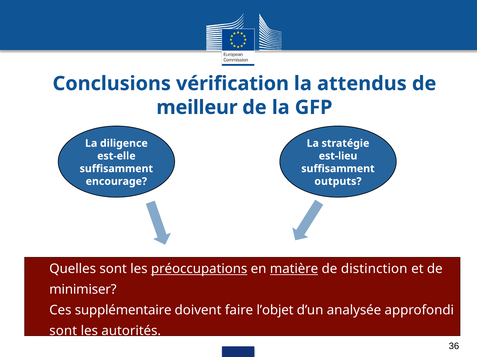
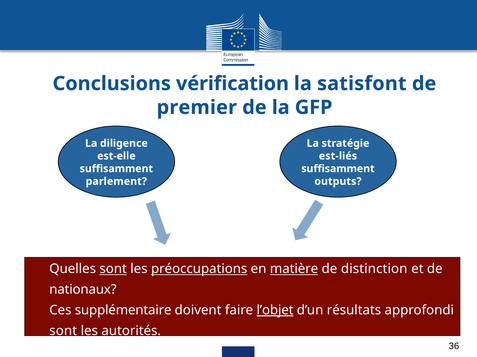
attendus: attendus -> satisfont (362, 84)
meilleur: meilleur -> premier (197, 108)
est-lieu: est-lieu -> est-liés (338, 156)
encourage: encourage -> parlement (116, 182)
sont underline: none -> present (113, 269)
minimiser: minimiser -> nationaux (83, 290)
l’objet underline: none -> present (275, 311)
analysée: analysée -> résultats (354, 311)
